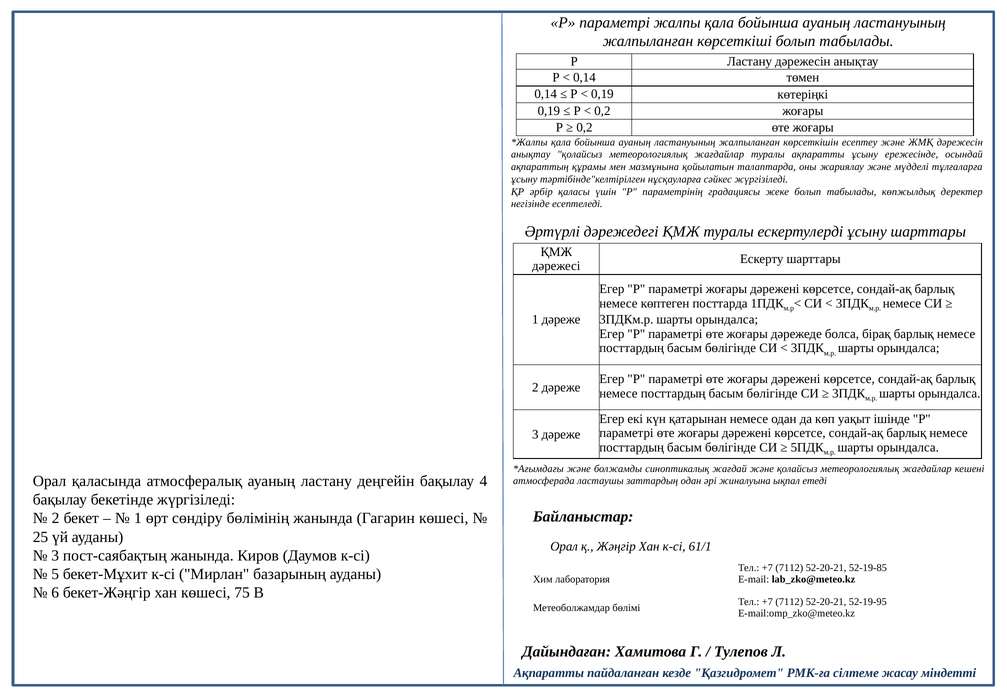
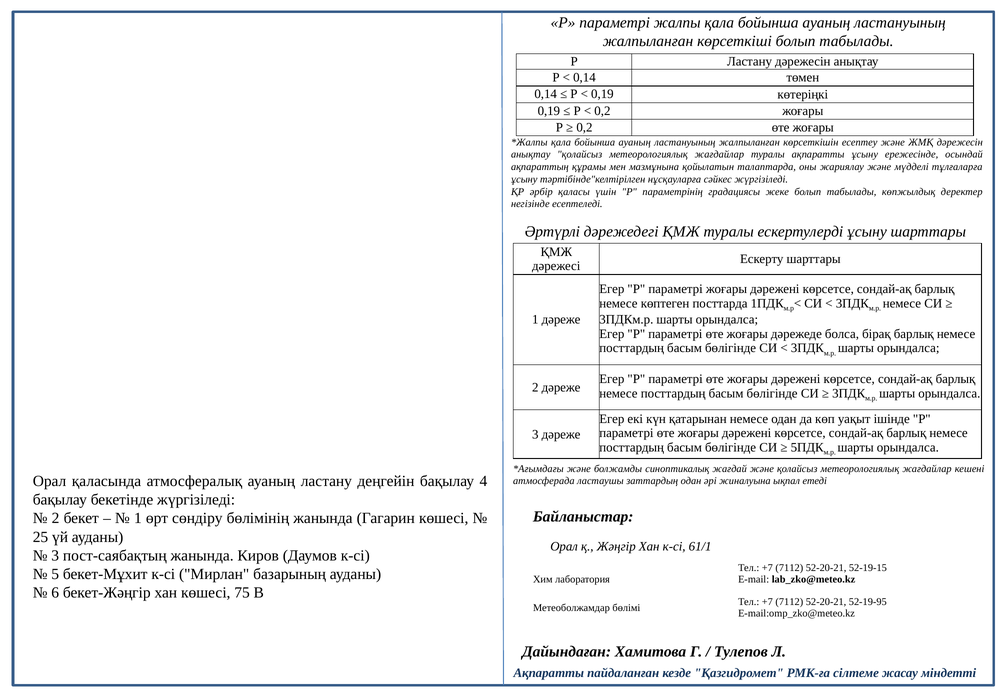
52-19-85: 52-19-85 -> 52-19-15 (868, 568)
